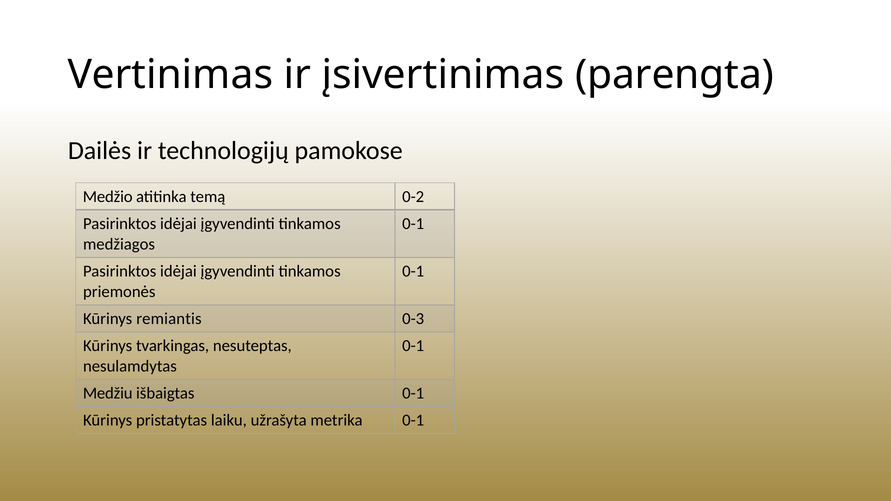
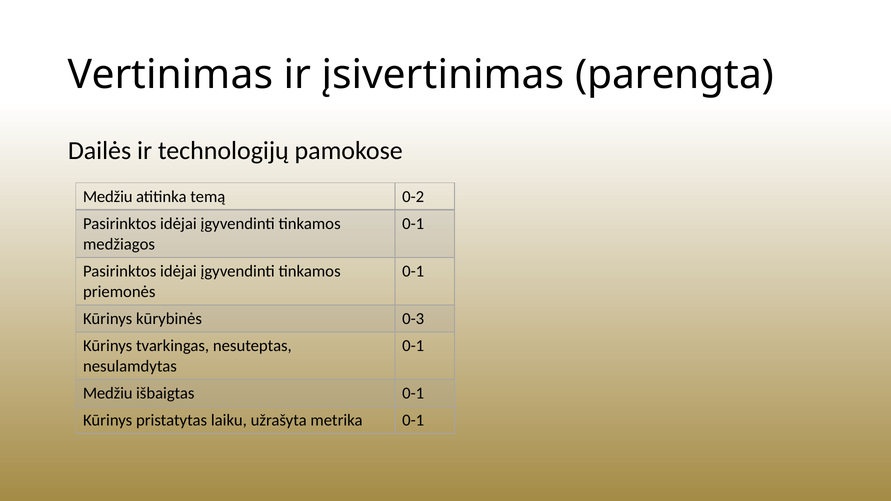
Medžio: Medžio -> Medžiu (108, 197)
remiantis: remiantis -> kūrybinės (169, 319)
